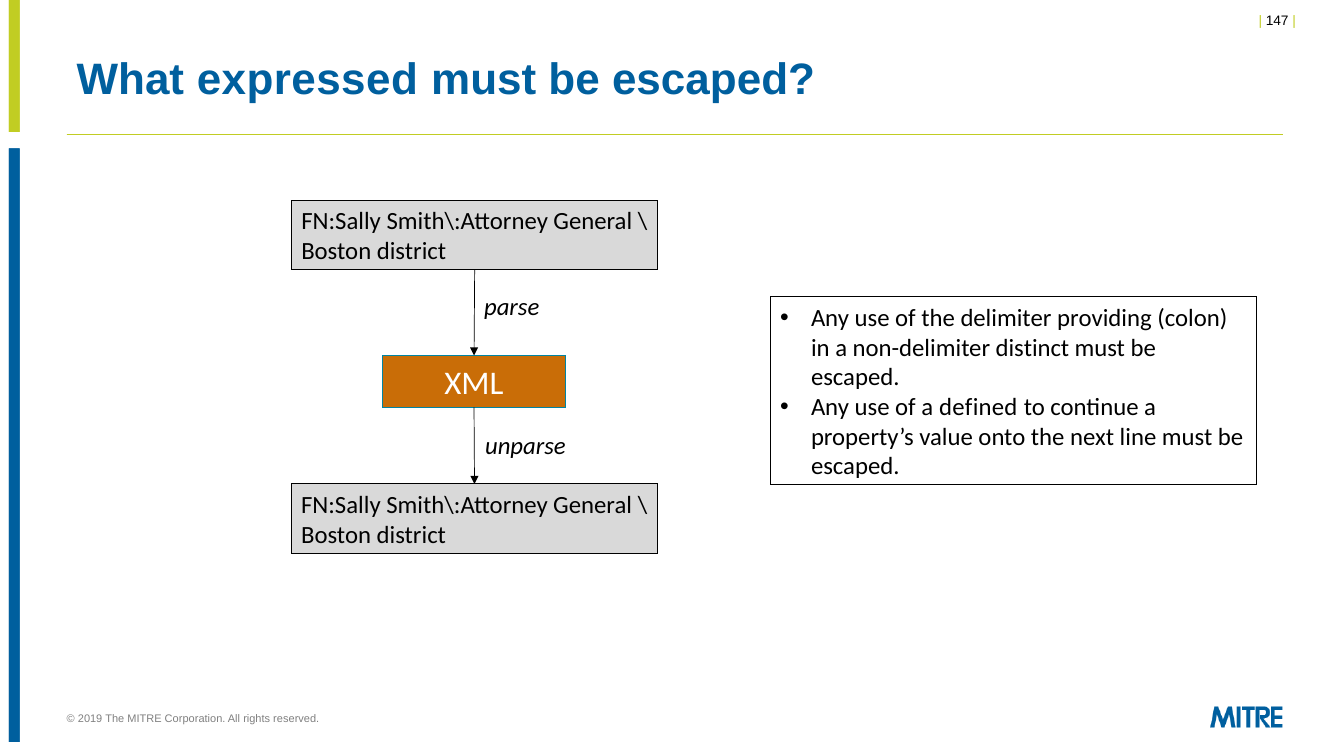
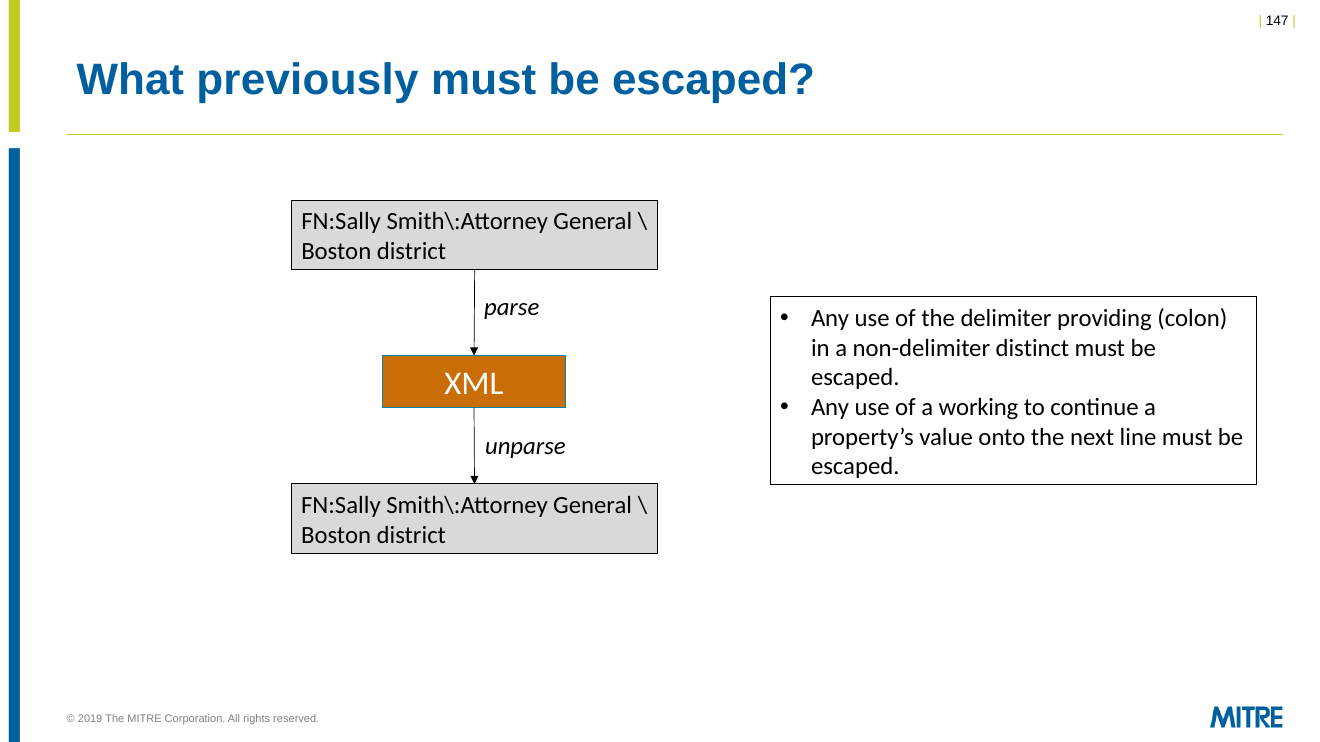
expressed: expressed -> previously (307, 80)
defined: defined -> working (979, 407)
